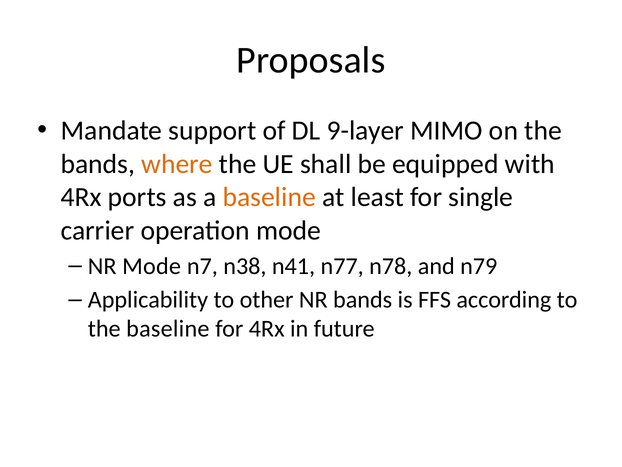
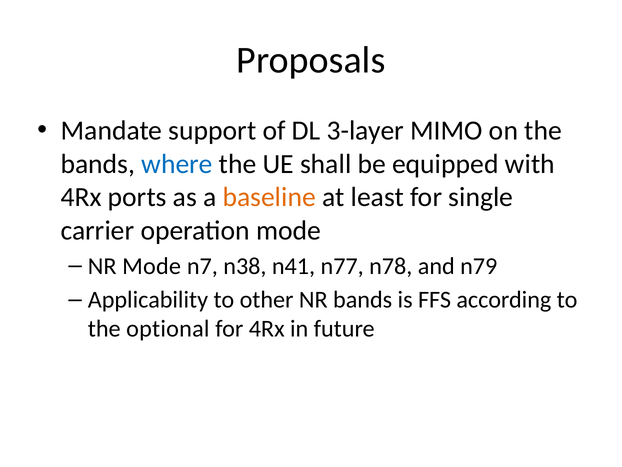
9-layer: 9-layer -> 3-layer (365, 131)
where colour: orange -> blue (177, 164)
the baseline: baseline -> optional (168, 329)
